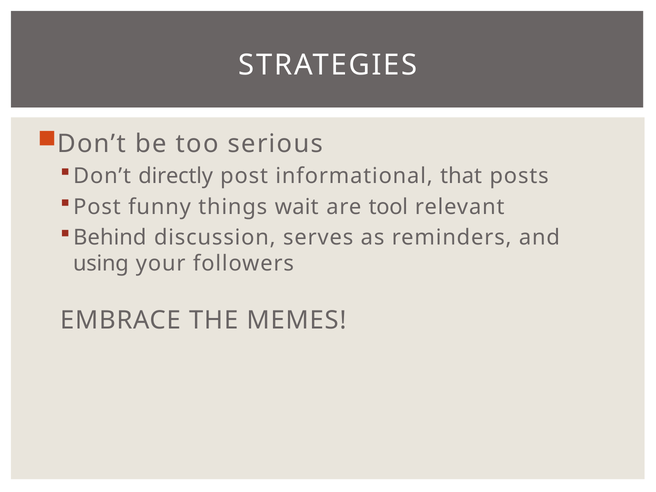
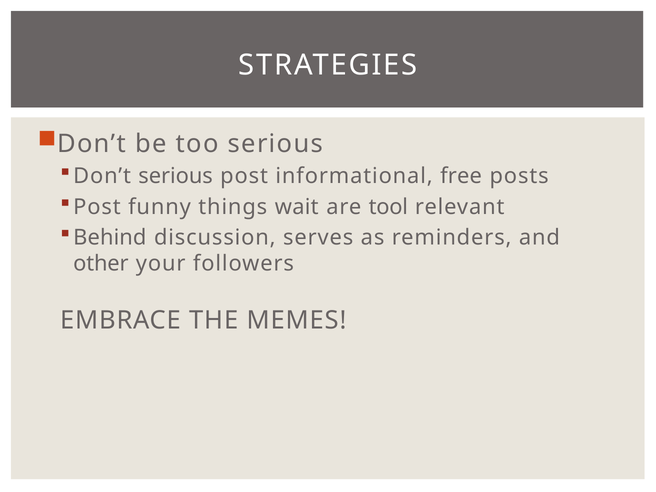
Don’t directly: directly -> serious (176, 176)
that: that -> free (461, 176)
using: using -> other (101, 264)
